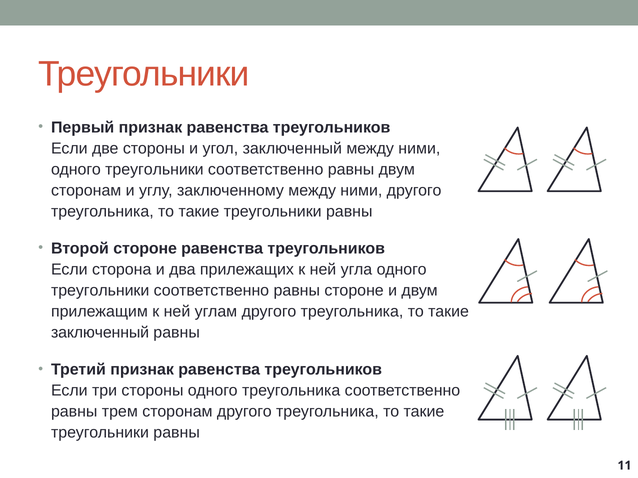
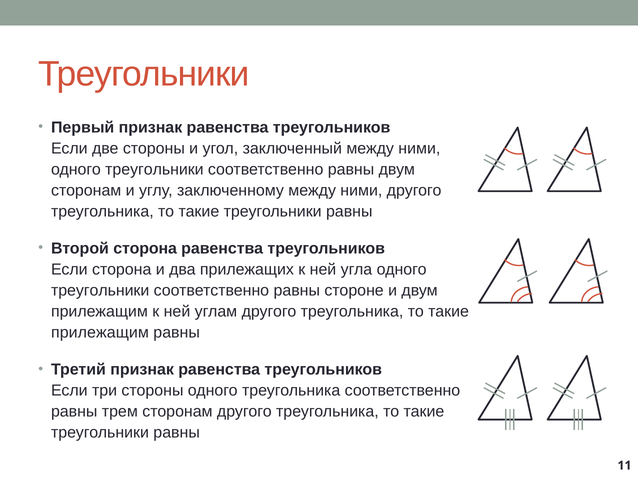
Второй стороне: стороне -> сторона (145, 249)
заключенный: заключенный -> прилежащим (100, 333)
